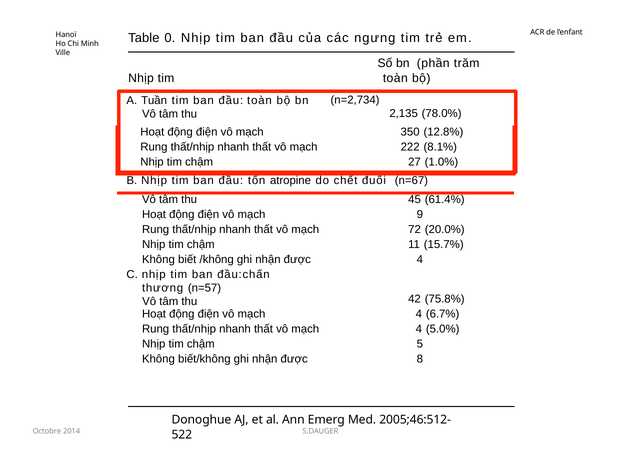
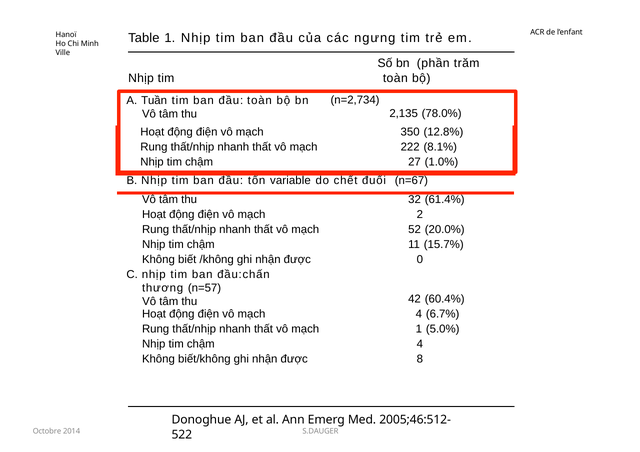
Table 0: 0 -> 1 (170, 38)
atropine: atropine -> variable (290, 181)
45: 45 -> 32 (415, 200)
9: 9 -> 2 (420, 215)
72: 72 -> 52 (415, 230)
được 4: 4 -> 0 (420, 260)
75.8%: 75.8% -> 60.4% (445, 299)
thất vô mạch 4: 4 -> 1 (419, 329)
chậm 5: 5 -> 4 (420, 344)
